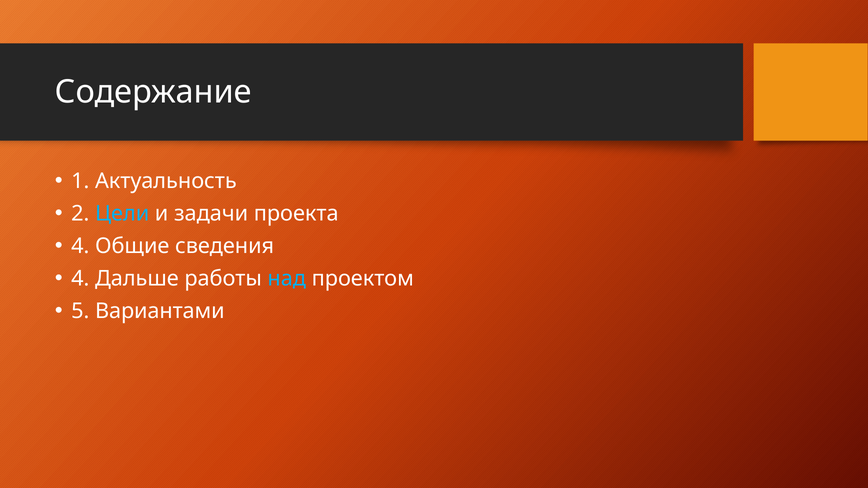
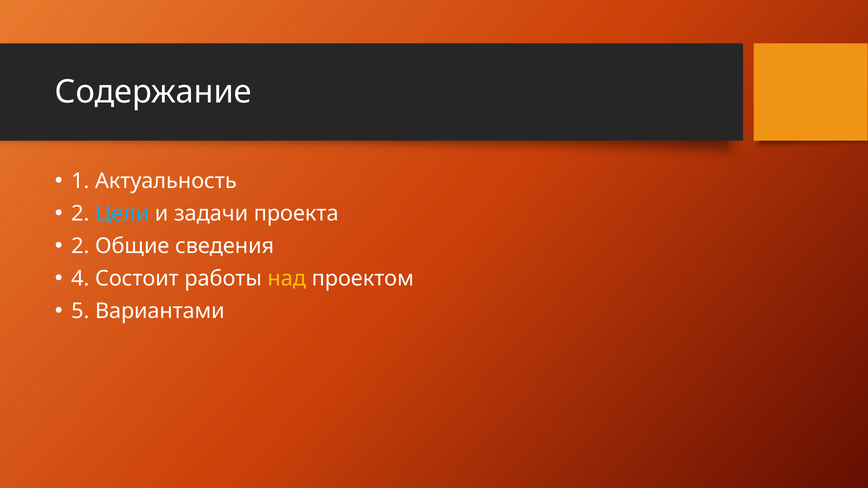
4: 4 -> 2 (80, 246)
Дальше: Дальше -> Состоит (137, 279)
над colour: light blue -> yellow (287, 279)
